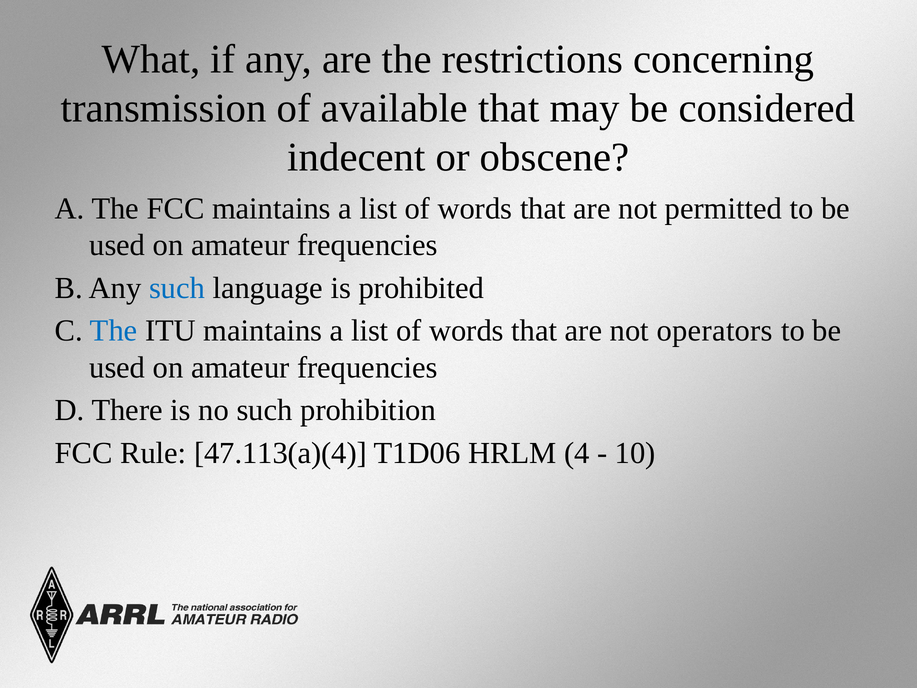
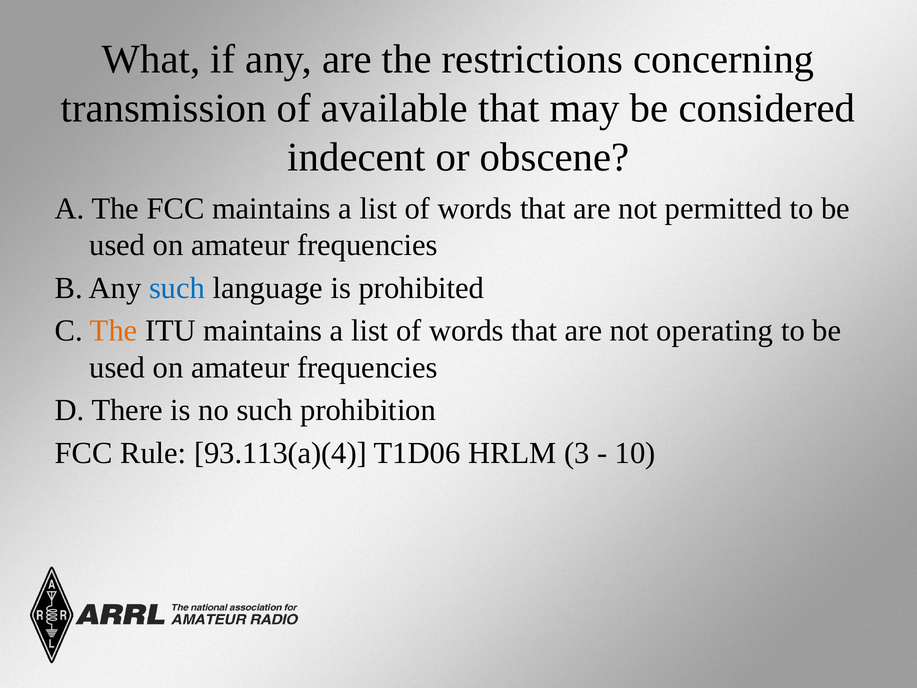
The colour: blue -> orange (114, 331)
operators: operators -> operating (715, 331)
47.113(a)(4: 47.113(a)(4 -> 93.113(a)(4 (280, 453)
4: 4 -> 3 (577, 453)
